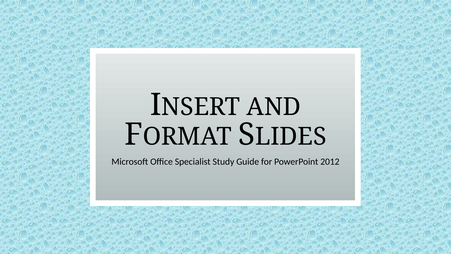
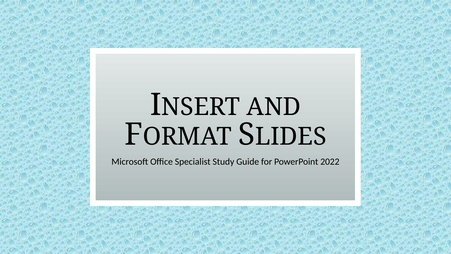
2012: 2012 -> 2022 (330, 162)
